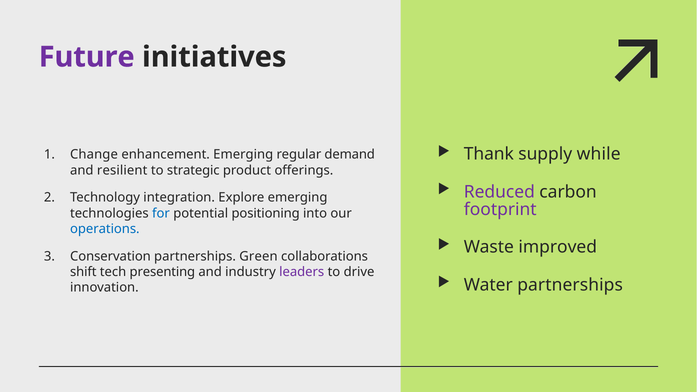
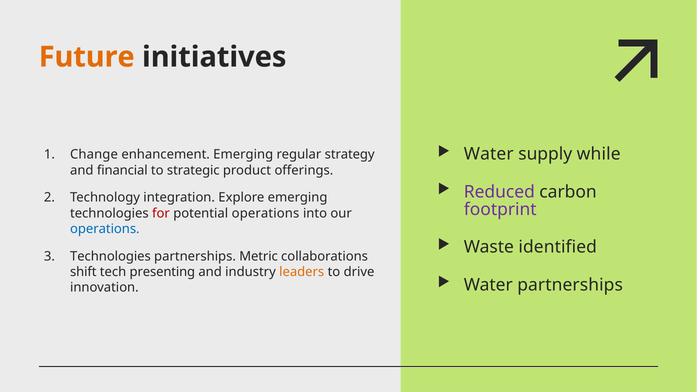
Future colour: purple -> orange (87, 57)
Thank: Thank -> Water (489, 154)
demand: demand -> strategy (350, 155)
resilient: resilient -> financial (122, 170)
for colour: blue -> red (161, 213)
potential positioning: positioning -> operations (266, 213)
improved: improved -> identified (558, 247)
Conservation: Conservation -> Technologies (110, 256)
Green: Green -> Metric (259, 256)
leaders colour: purple -> orange (302, 272)
